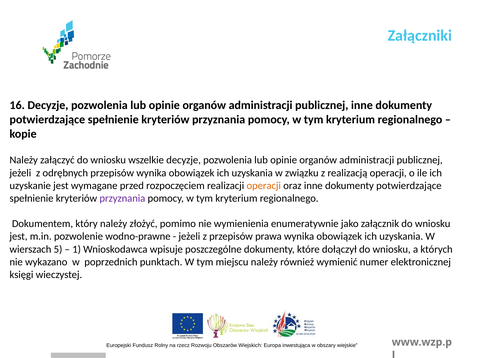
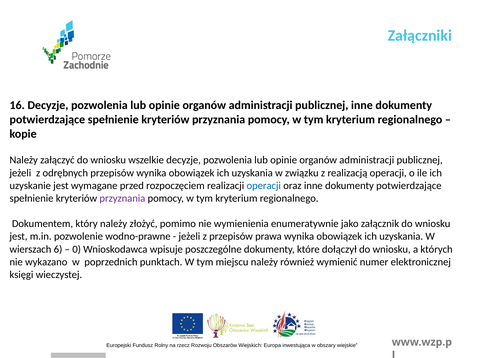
operacji colour: orange -> blue (264, 185)
5: 5 -> 6 (58, 249)
1: 1 -> 0 (77, 249)
